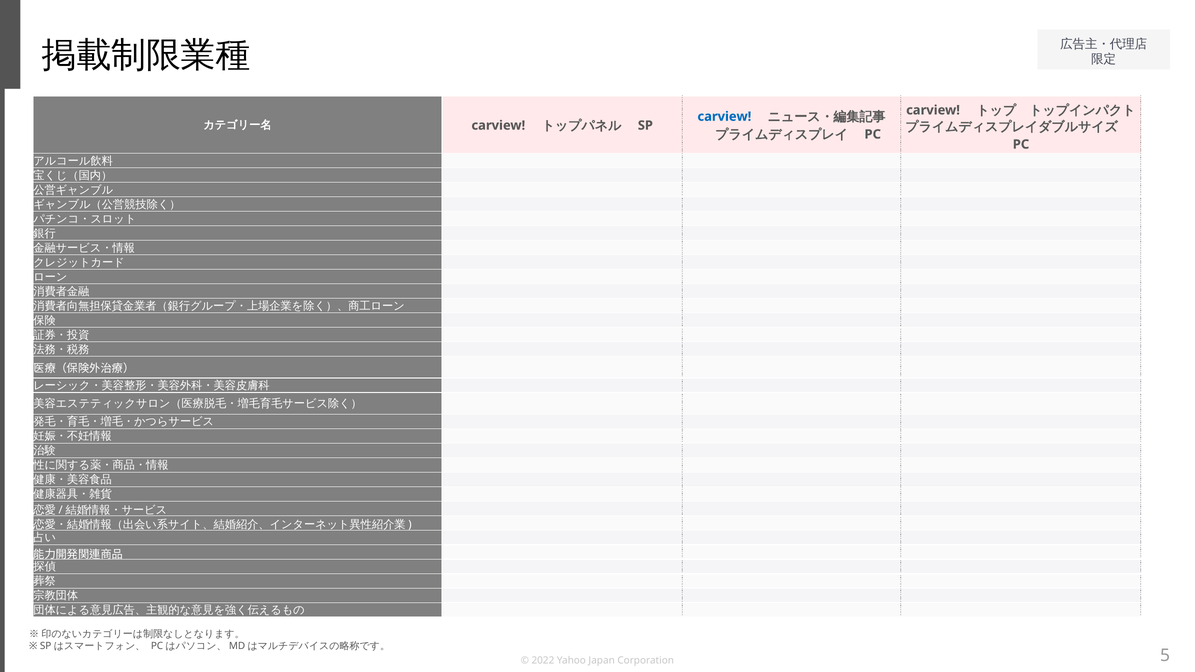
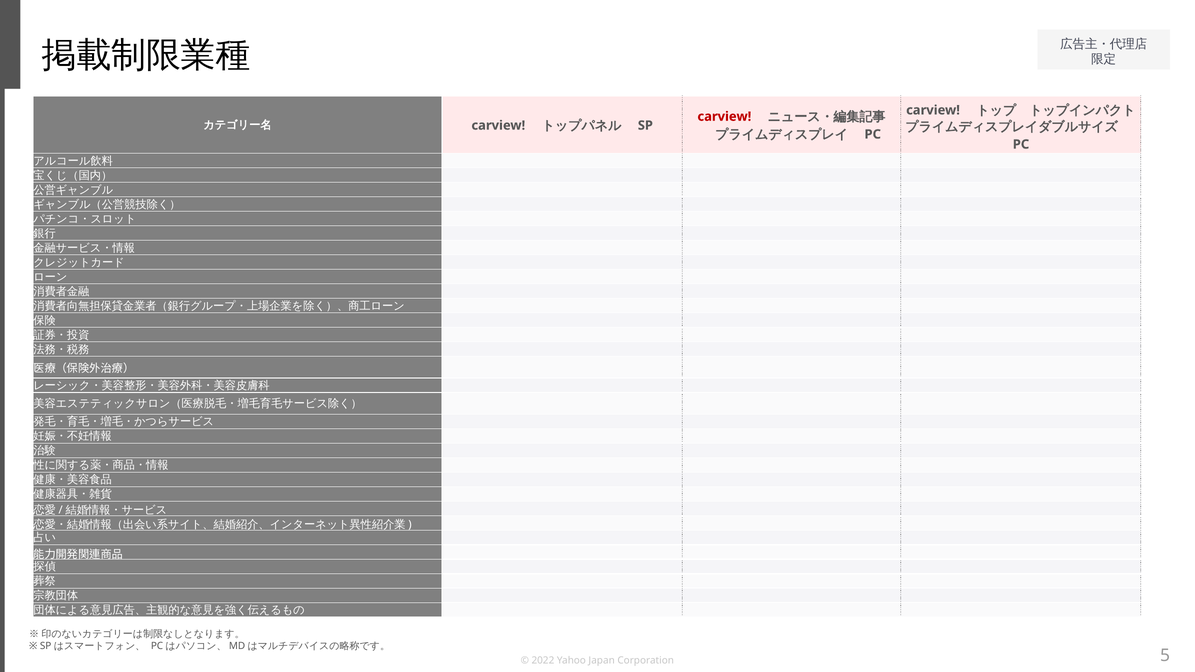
carview colour: blue -> red (724, 117)
